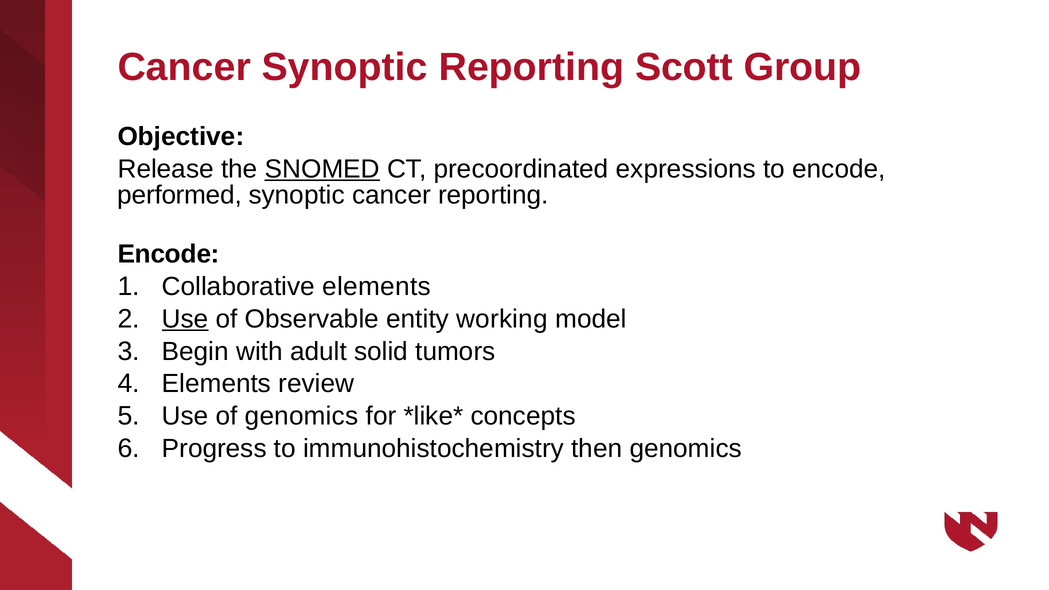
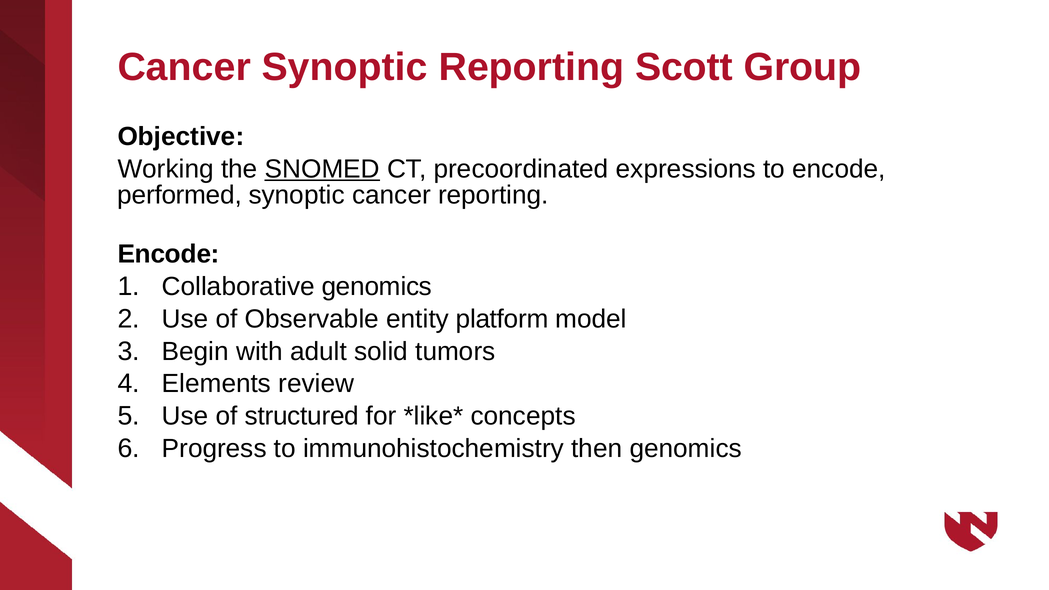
Release: Release -> Working (166, 169)
Collaborative elements: elements -> genomics (377, 286)
Use underline: present -> none (185, 319)
working: working -> platform (502, 319)
of genomics: genomics -> structured (302, 416)
